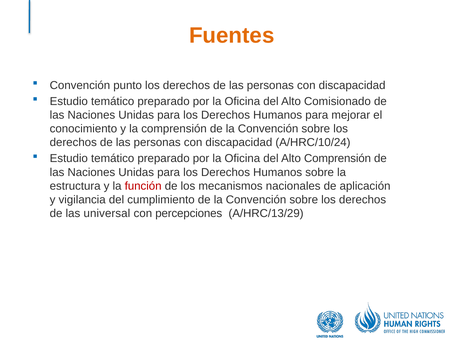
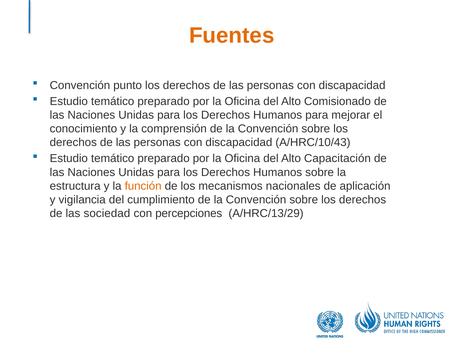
A/HRC/10/24: A/HRC/10/24 -> A/HRC/10/43 (313, 143)
Alto Comprensión: Comprensión -> Capacitación (337, 159)
función colour: red -> orange (143, 186)
universal: universal -> sociedad (107, 214)
